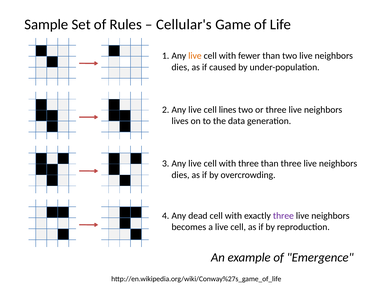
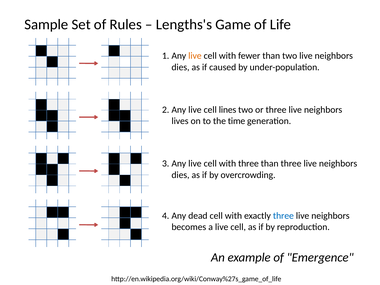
Cellular's: Cellular's -> Lengths's (184, 24)
data: data -> time (237, 121)
three colour: purple -> blue (283, 216)
